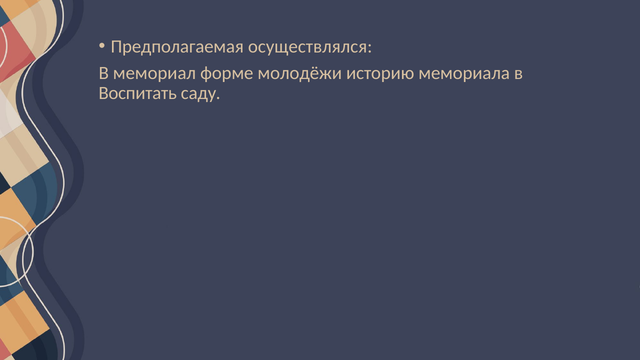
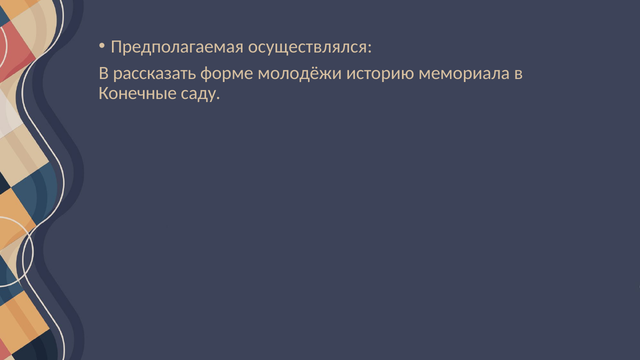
мемориал: мемориал -> рассказать (155, 73)
Воспитать: Воспитать -> Конечные (138, 93)
